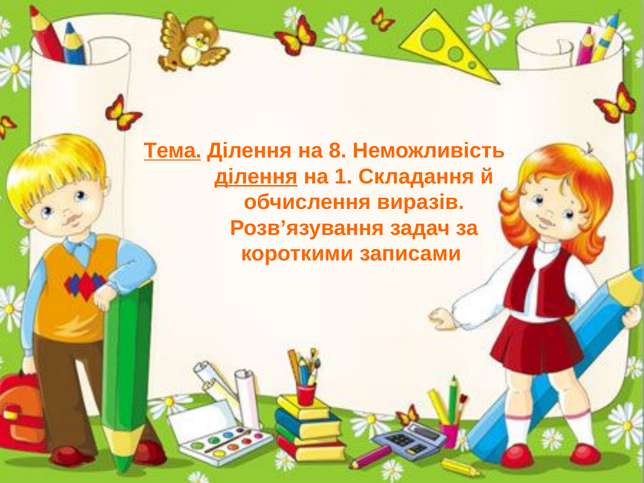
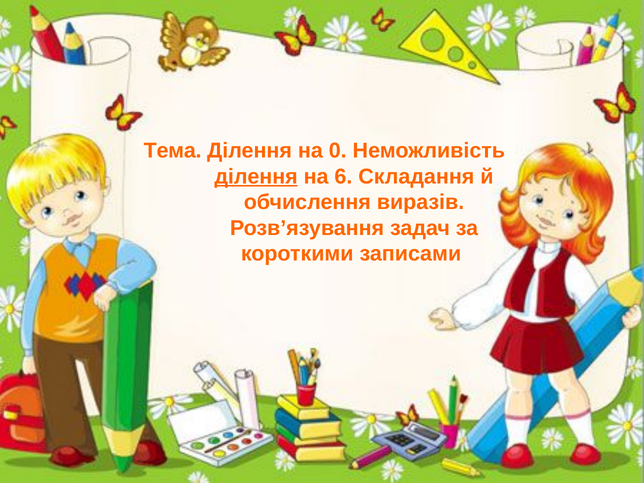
Тема underline: present -> none (173, 151)
8: 8 -> 0 (338, 151)
1: 1 -> 6 (343, 176)
